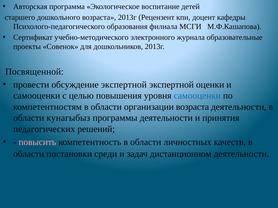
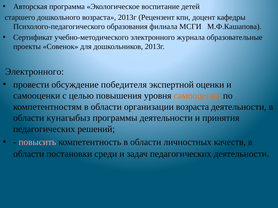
Посвященной: Посвященной -> Электронного (34, 72)
обсуждение экспертной: экспертной -> победителя (124, 85)
самооценки colour: blue -> orange (197, 96)
задач дистанционном: дистанционном -> педагогических (181, 154)
